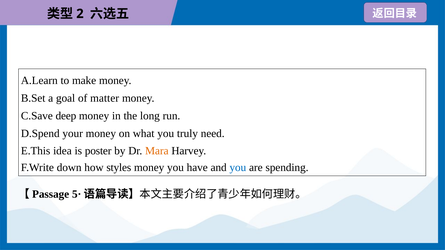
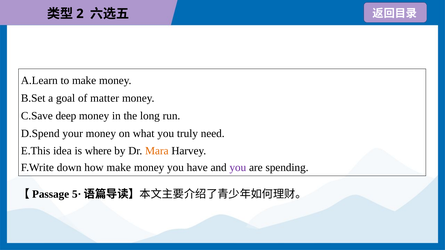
poster: poster -> where (98, 151)
how styles: styles -> make (119, 168)
you colour: blue -> purple (238, 168)
